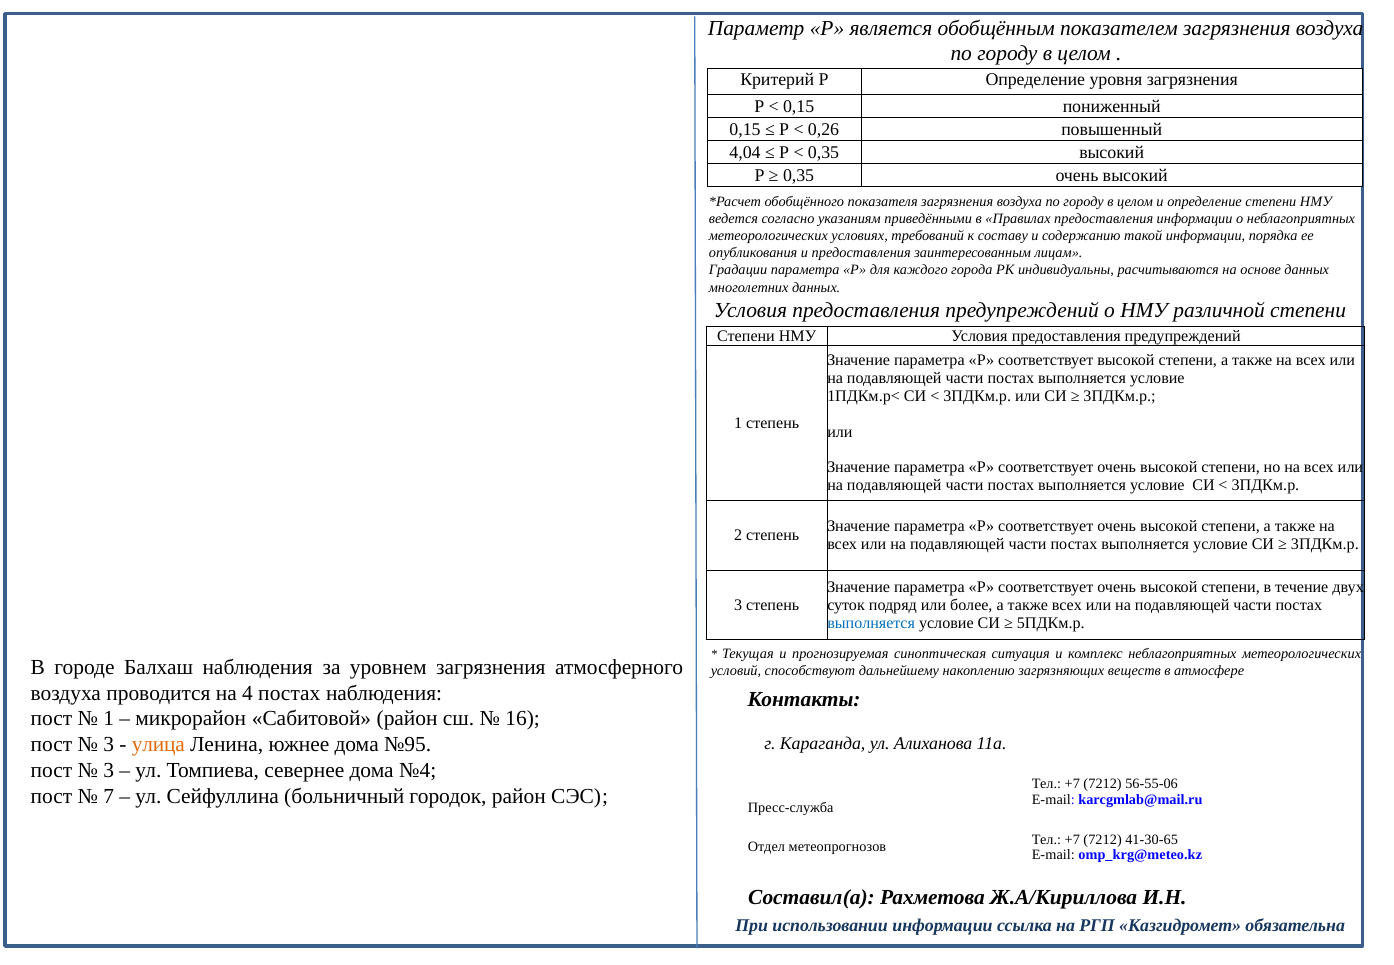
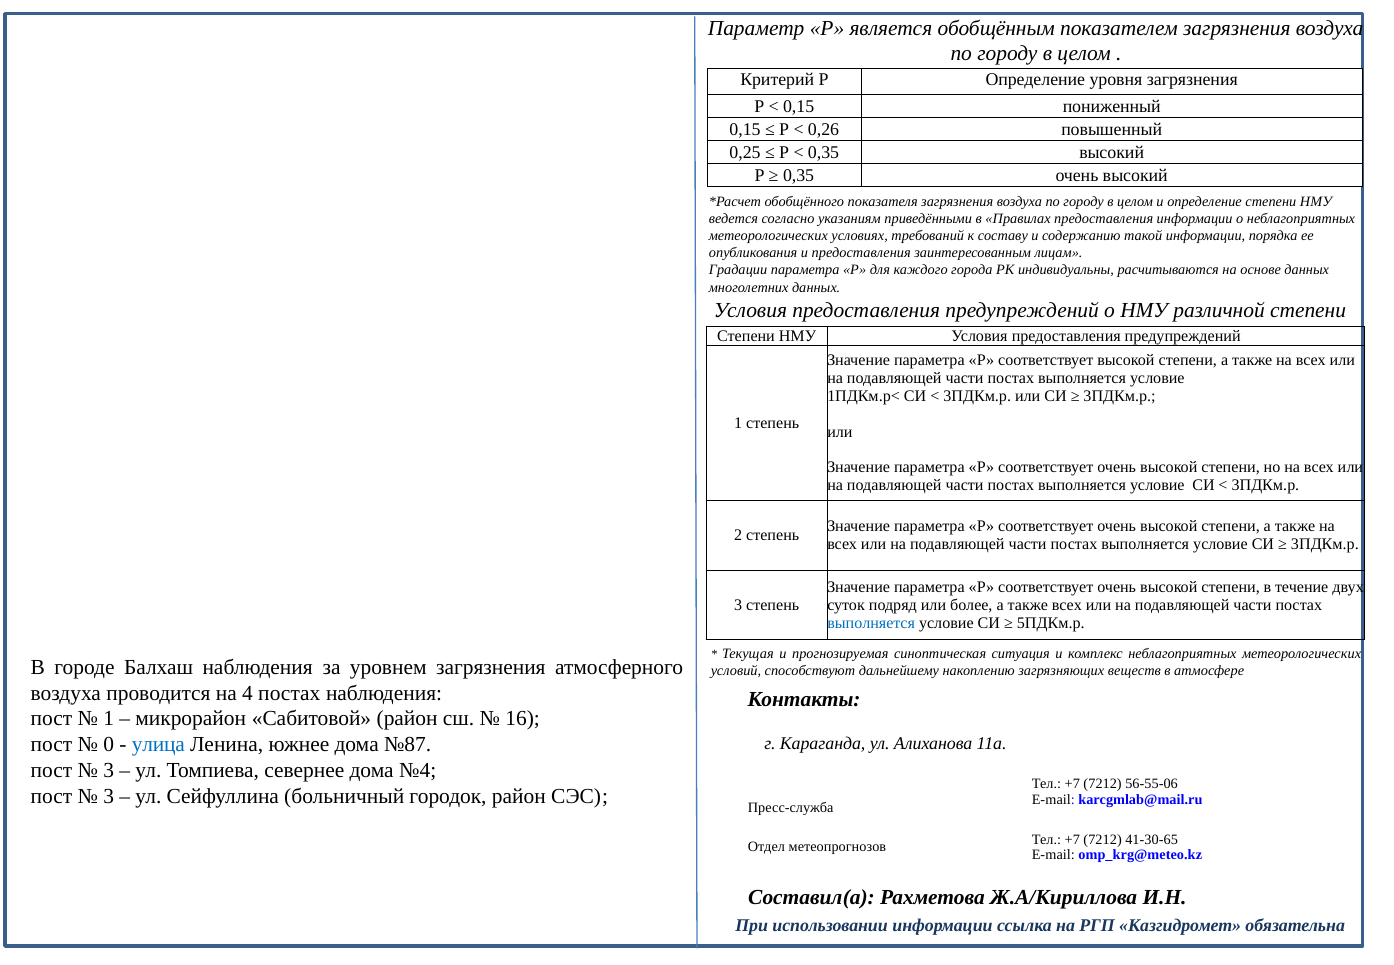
4,04: 4,04 -> 0,25 (745, 152)
3: 3 -> 0 (109, 745)
улица colour: orange -> blue (158, 745)
№95: №95 -> №87 (408, 745)
7: 7 -> 3 (109, 796)
